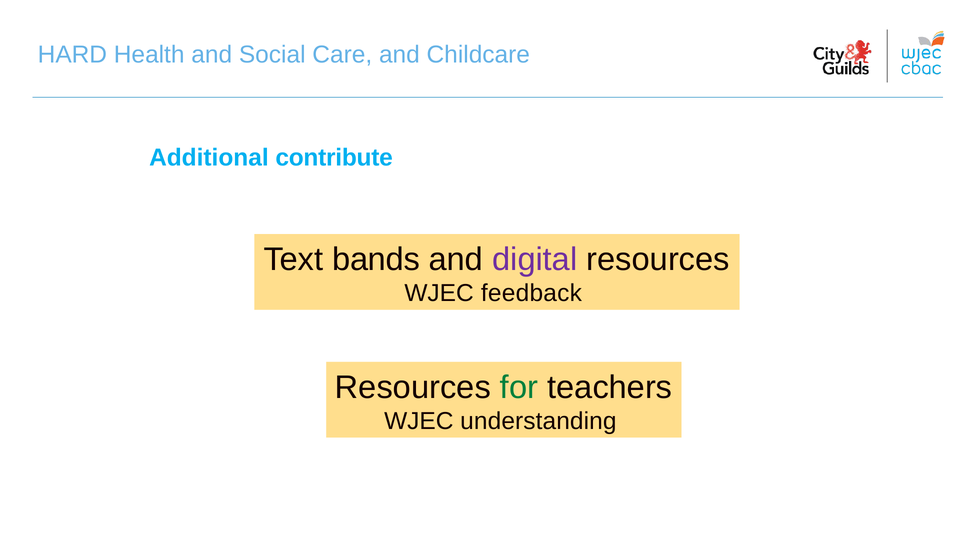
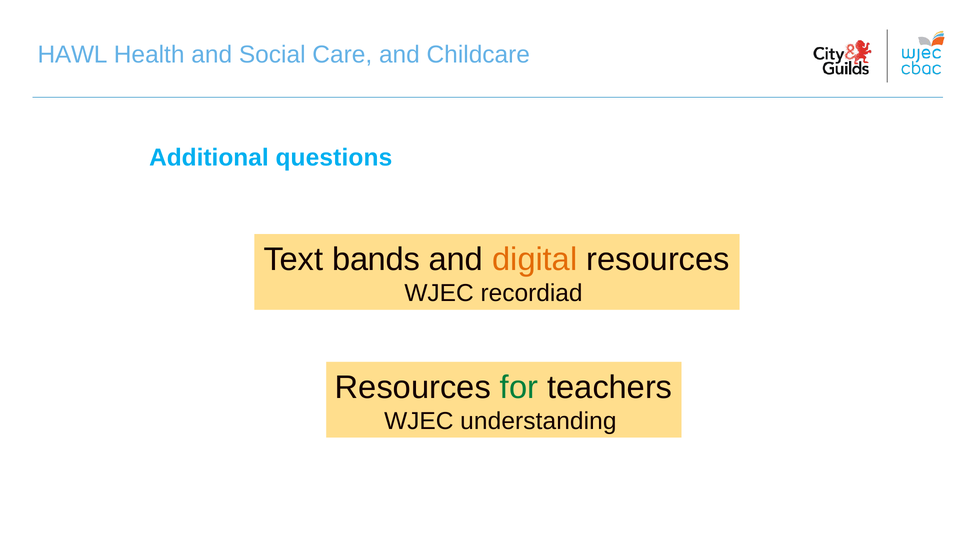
HARD: HARD -> HAWL (72, 55)
contribute: contribute -> questions (334, 158)
digital colour: purple -> orange (535, 259)
feedback: feedback -> recordiad (532, 293)
